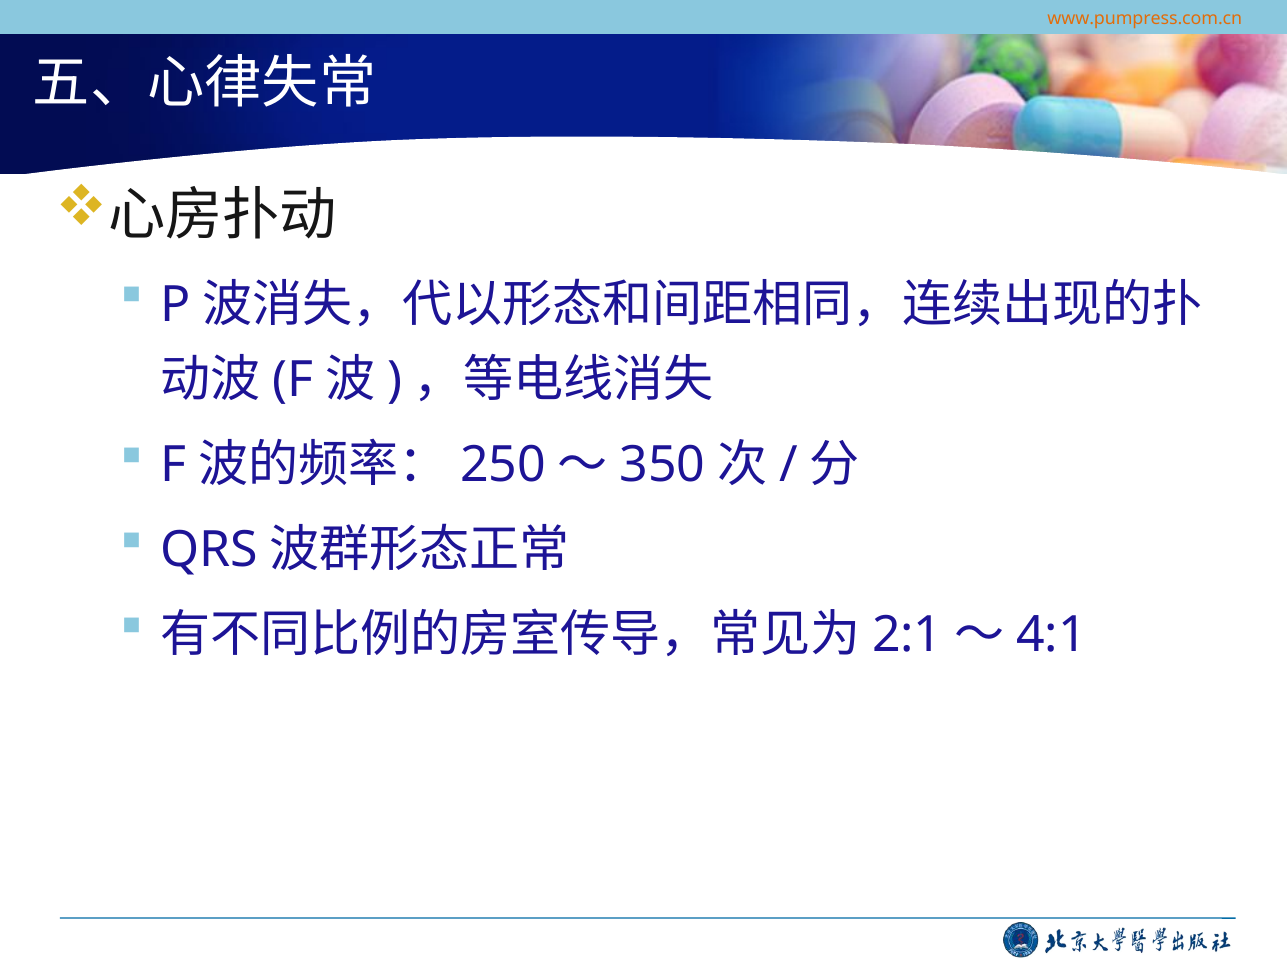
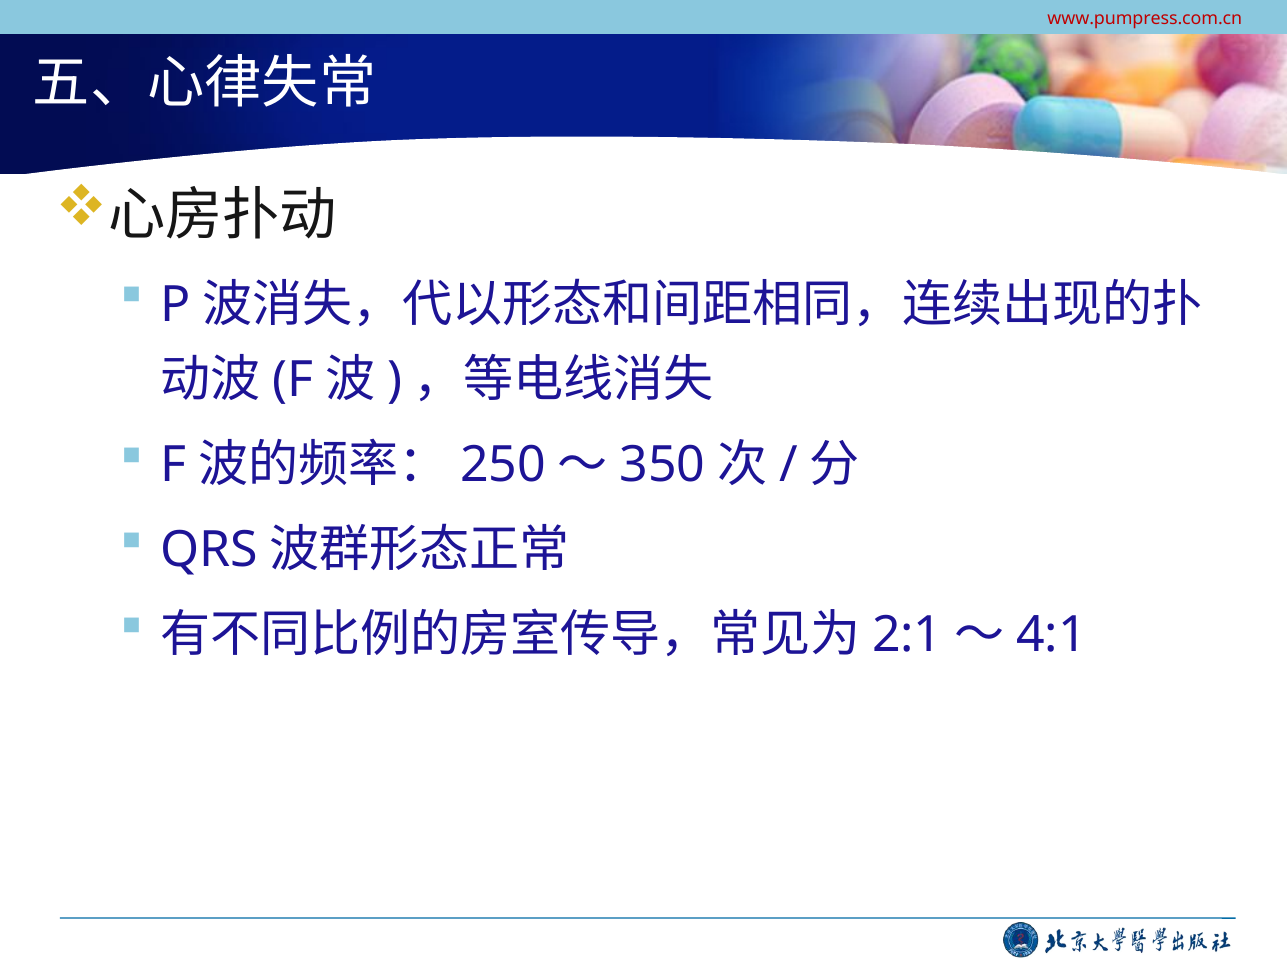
www.pumpress.com.cn colour: orange -> red (1145, 18)
